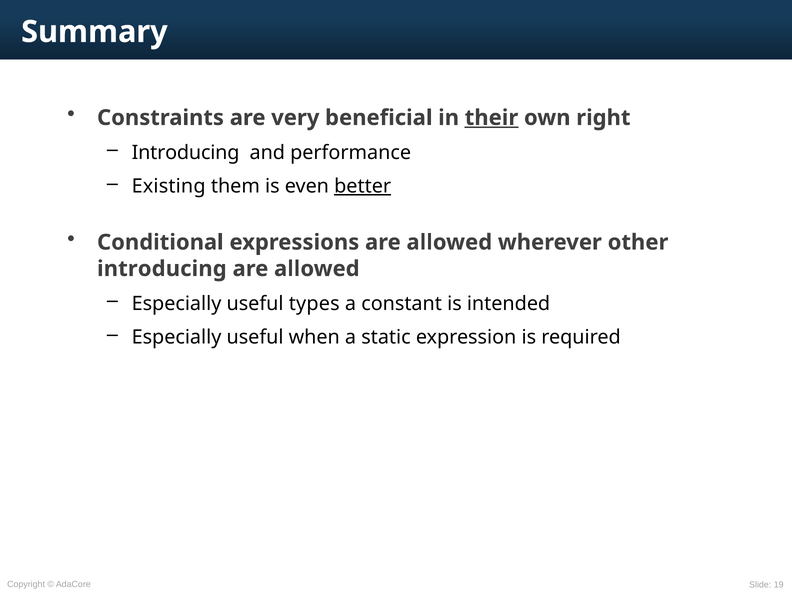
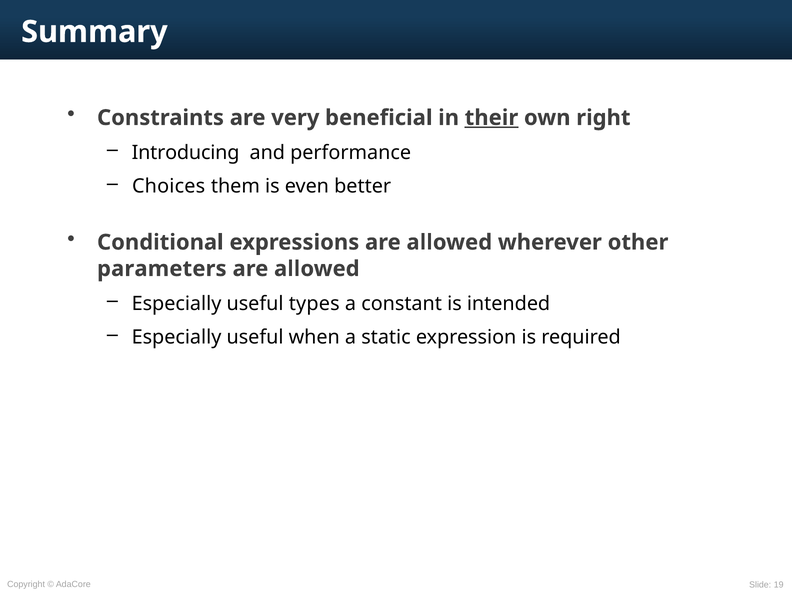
Existing: Existing -> Choices (169, 186)
better underline: present -> none (363, 186)
introducing: introducing -> parameters (162, 269)
